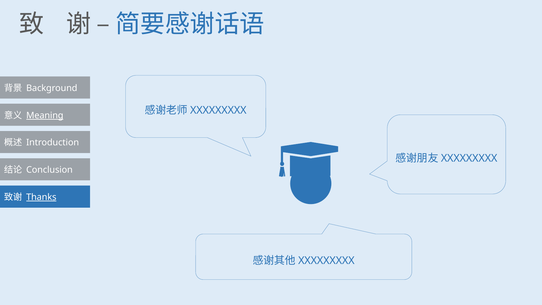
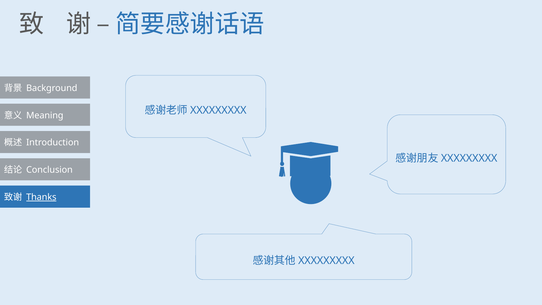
Meaning underline: present -> none (45, 115)
